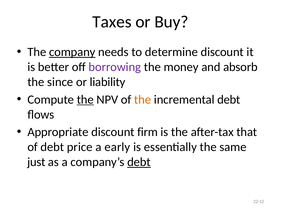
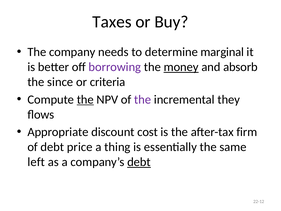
company underline: present -> none (72, 52)
determine discount: discount -> marginal (222, 52)
money underline: none -> present (181, 67)
liability: liability -> criteria (108, 82)
the colour: orange -> purple (143, 99)
incremental debt: debt -> they (229, 99)
firm: firm -> cost (148, 132)
that: that -> firm (247, 132)
early: early -> thing (117, 147)
just: just -> left (36, 162)
